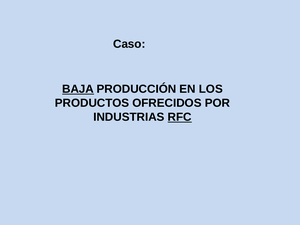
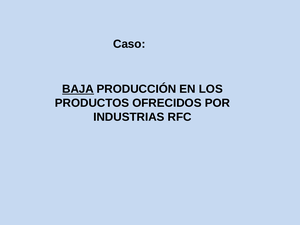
RFC underline: present -> none (180, 117)
